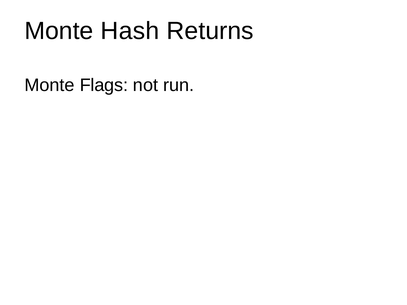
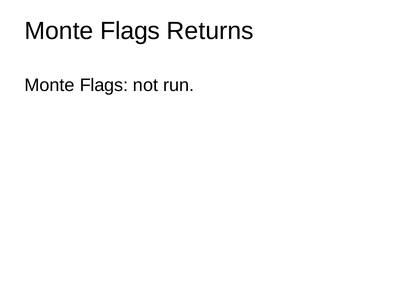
Hash: Hash -> Flags (130, 31)
